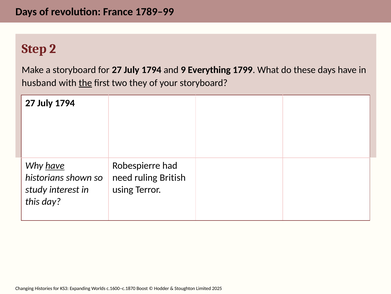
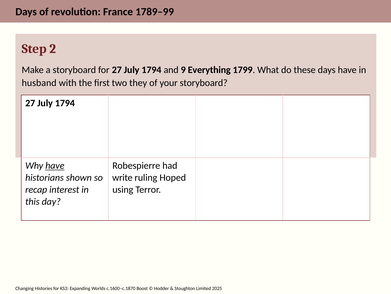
the underline: present -> none (85, 83)
need: need -> write (122, 177)
British: British -> Hoped (173, 177)
study: study -> recap (36, 189)
